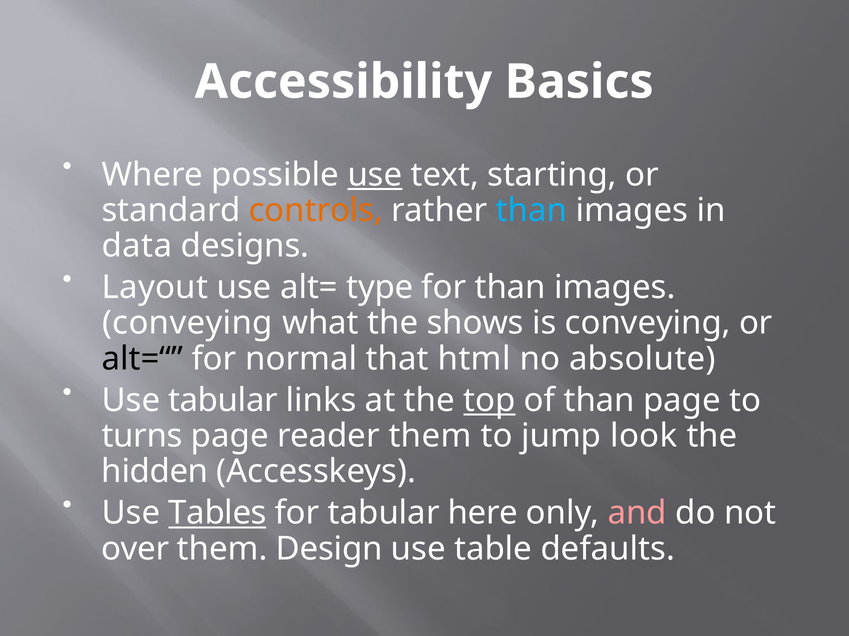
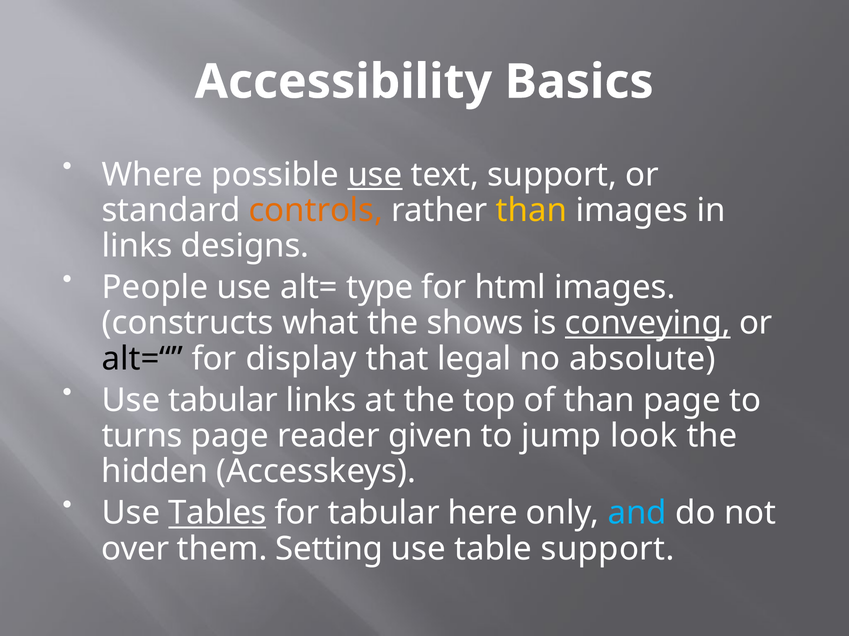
text starting: starting -> support (552, 175)
than colour: light blue -> yellow (531, 211)
data: data -> links (137, 246)
Layout: Layout -> People (155, 288)
for than: than -> html (510, 288)
conveying: conveying -> constructs (188, 323)
conveying underline: none -> present (648, 323)
normal: normal -> display (301, 359)
html: html -> legal (474, 359)
top underline: present -> none (489, 401)
reader them: them -> given (430, 436)
and colour: pink -> light blue (637, 514)
Design: Design -> Setting (329, 549)
table defaults: defaults -> support (608, 549)
